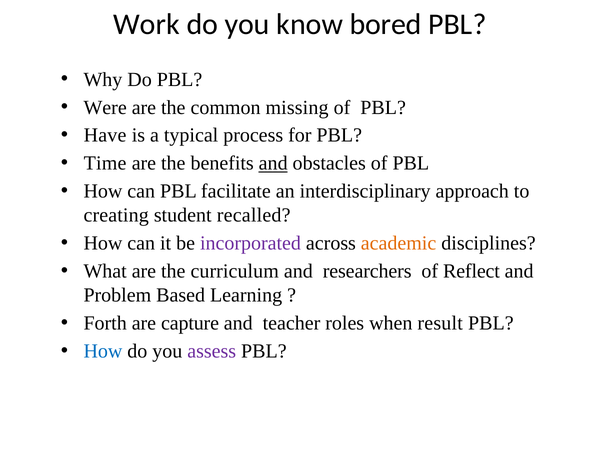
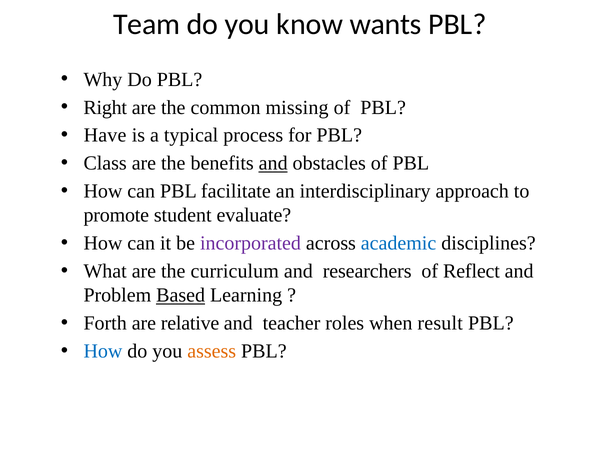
Work: Work -> Team (147, 25)
bored: bored -> wants (386, 25)
Were: Were -> Right (105, 107)
Time: Time -> Class (105, 163)
creating: creating -> promote (116, 215)
recalled: recalled -> evaluate (254, 215)
academic colour: orange -> blue (399, 243)
Based underline: none -> present (181, 295)
capture: capture -> relative (190, 323)
assess colour: purple -> orange (212, 351)
